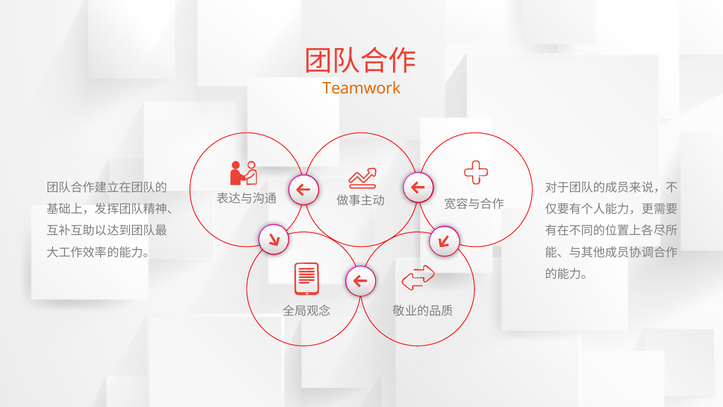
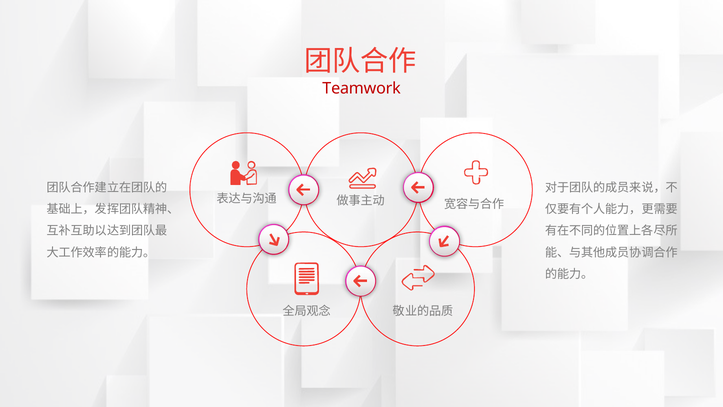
Teamwork colour: orange -> red (362, 88)
